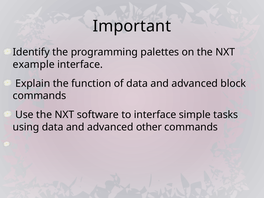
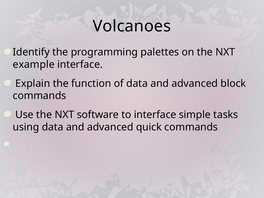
Important: Important -> Volcanoes (132, 26)
other: other -> quick (149, 127)
